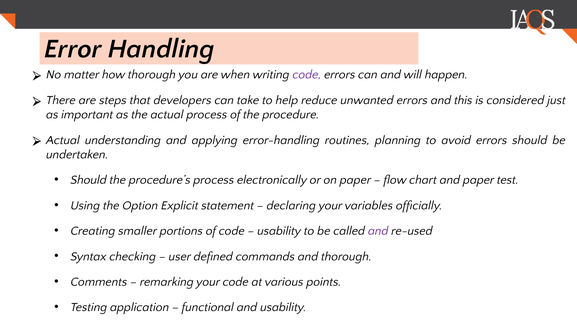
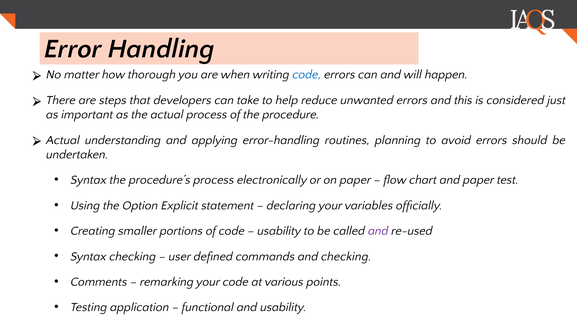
code colour: purple -> blue (307, 75)
Should: Should -> Syntax (89, 180)
and thorough: thorough -> checking (346, 256)
